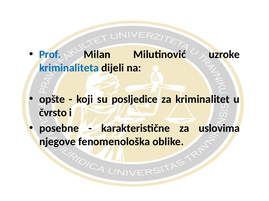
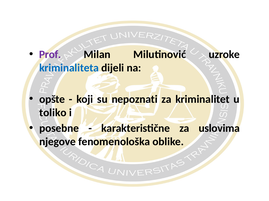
Prof colour: blue -> purple (50, 55)
posljedice: posljedice -> nepoznati (135, 99)
čvrsto: čvrsto -> toliko (53, 113)
